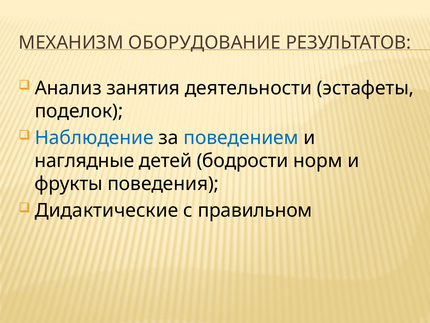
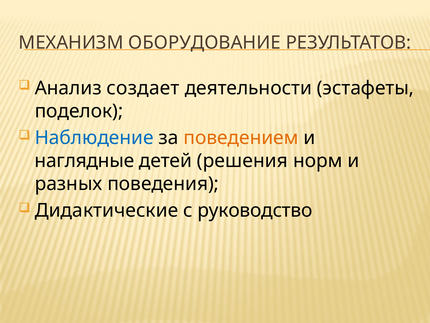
занятия: занятия -> создает (143, 88)
поведением colour: blue -> orange (241, 138)
бодрости: бодрости -> решения (242, 161)
фрукты: фрукты -> разных (69, 184)
правильном: правильном -> руководство (255, 210)
